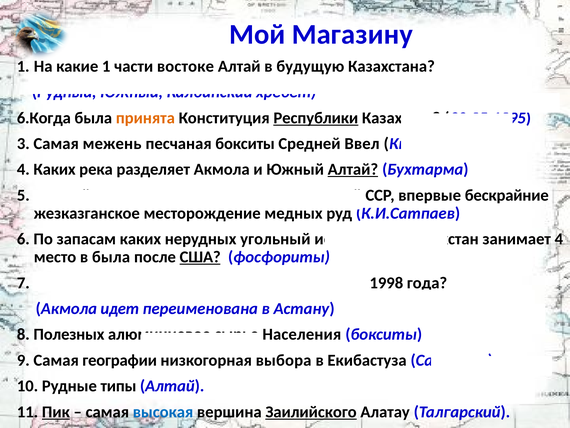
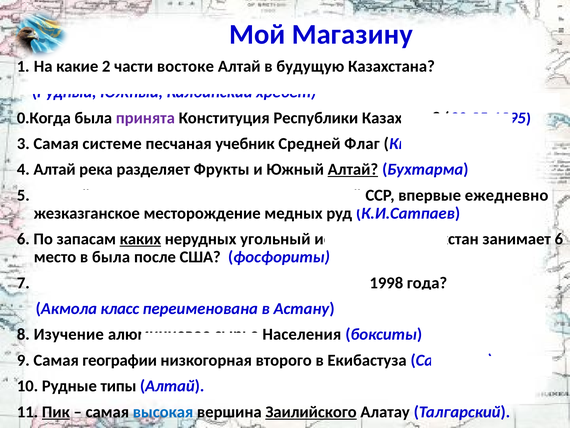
какие 1: 1 -> 2 (106, 66)
6.Когда: 6.Когда -> 0.Когда (44, 118)
принята colour: orange -> purple (145, 118)
Республики underline: present -> none (316, 118)
межень: межень -> системе (112, 143)
песчаная бокситы: бокситы -> учебник (245, 143)
Ввел: Ввел -> Флаг (362, 143)
4 Каких: Каких -> Алтай (55, 169)
разделяет Акмола: Акмола -> Фрукты (222, 169)
бескрайние: бескрайние -> ежедневно (507, 195)
каких underline: none -> present (140, 239)
занимает 4: 4 -> 6 (559, 239)
США underline: present -> none (200, 257)
идет: идет -> класс (120, 308)
Полезных: Полезных -> Изучение (69, 334)
выбора: выбора -> второго (284, 360)
